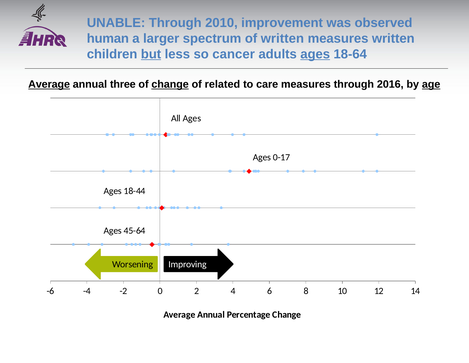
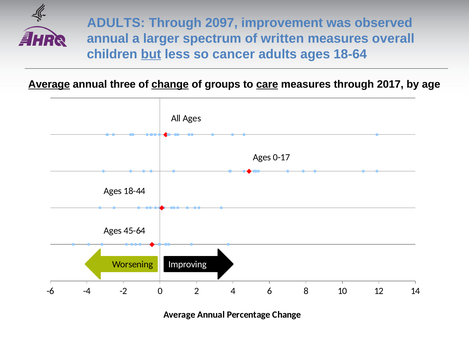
UNABLE: UNABLE -> ADULTS (116, 23)
2010: 2010 -> 2097 (221, 23)
human: human -> annual (108, 38)
measures written: written -> overall (393, 38)
ages underline: present -> none (315, 54)
related: related -> groups (223, 84)
care underline: none -> present (267, 84)
2016: 2016 -> 2017 (390, 84)
age underline: present -> none (431, 84)
